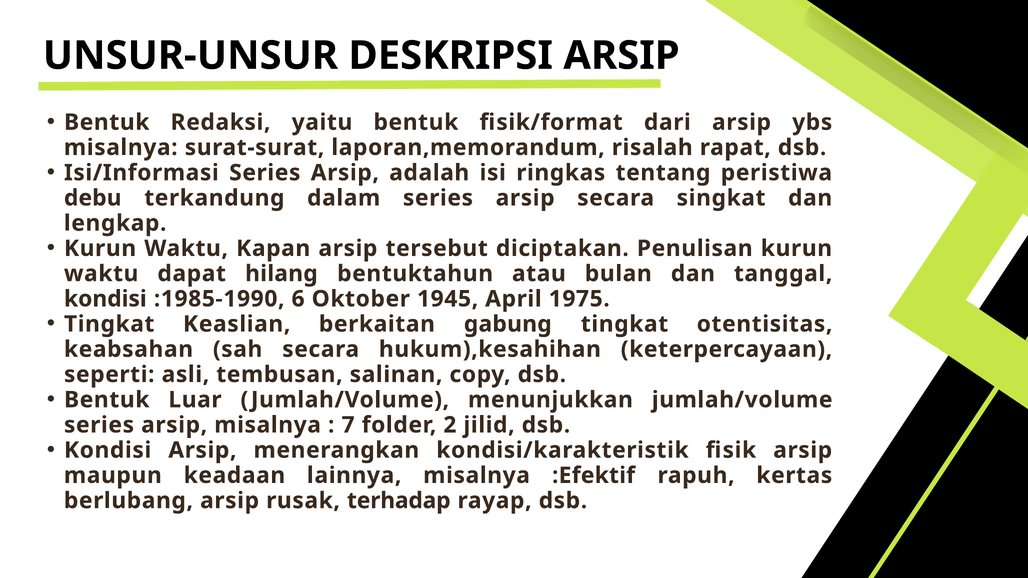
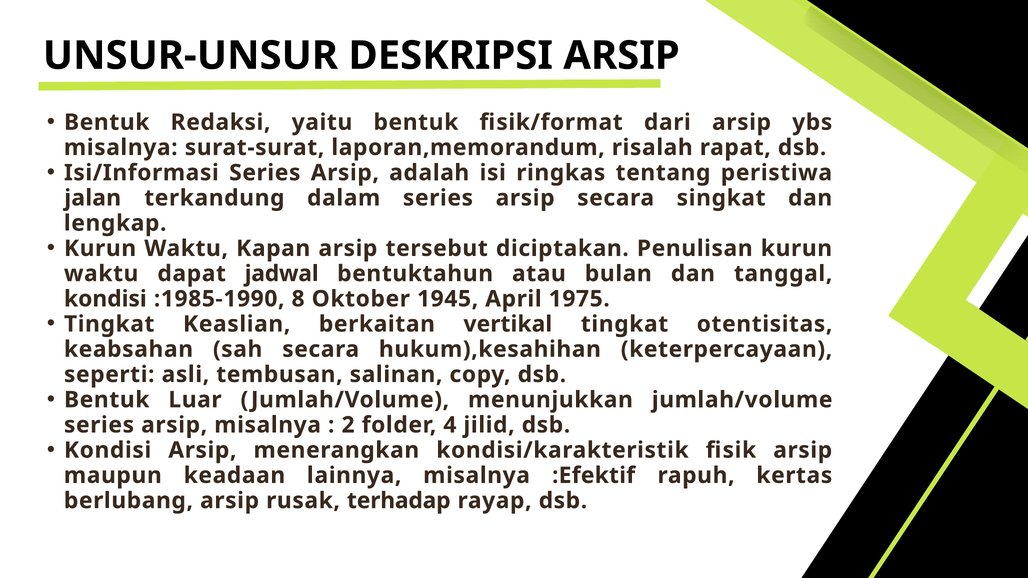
debu: debu -> jalan (93, 198)
hilang: hilang -> jadwal (282, 274)
6: 6 -> 8 (298, 299)
gabung: gabung -> vertikal (508, 324)
7: 7 -> 2 (348, 425)
2: 2 -> 4 (450, 425)
